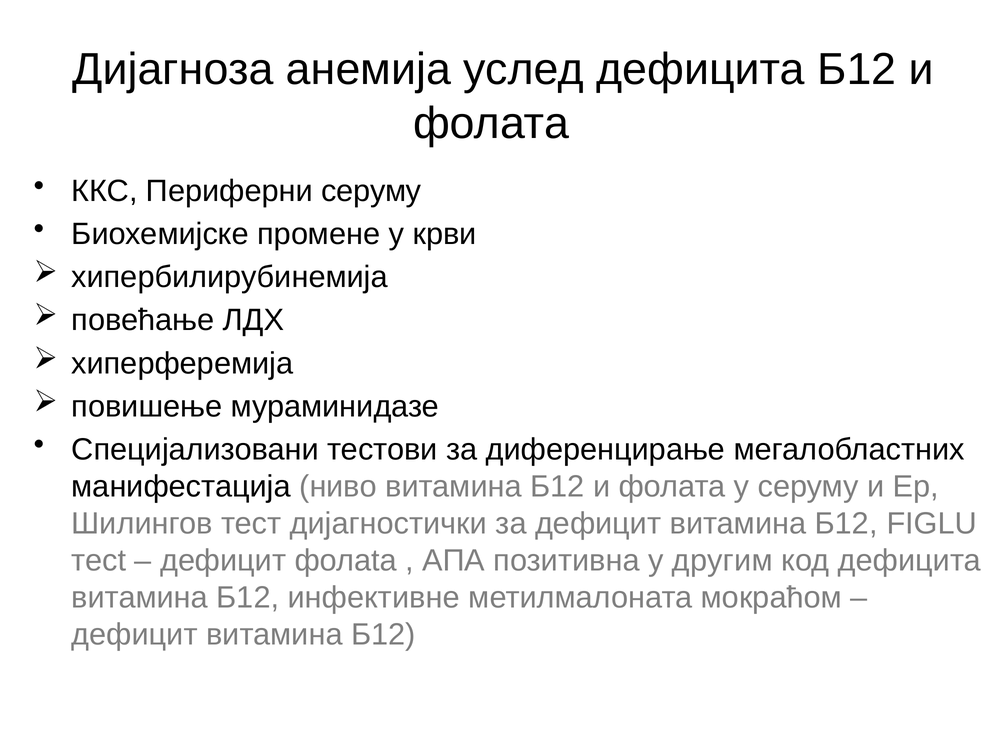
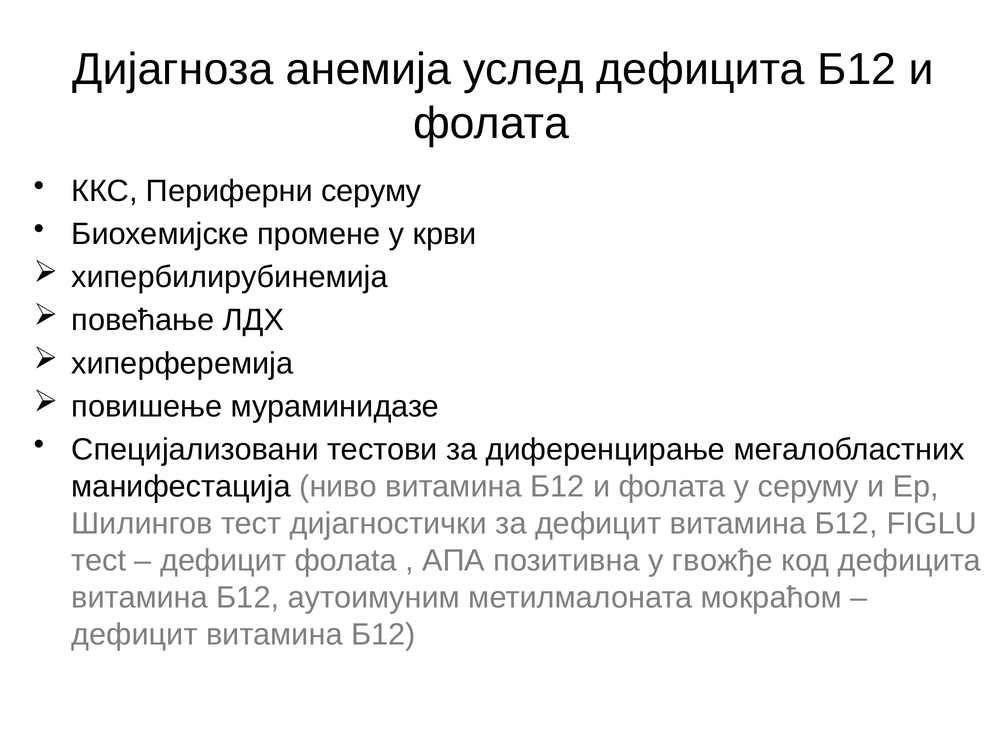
другим: другим -> гвожђе (722, 560)
инфективне: инфективне -> аутоимуним (374, 597)
